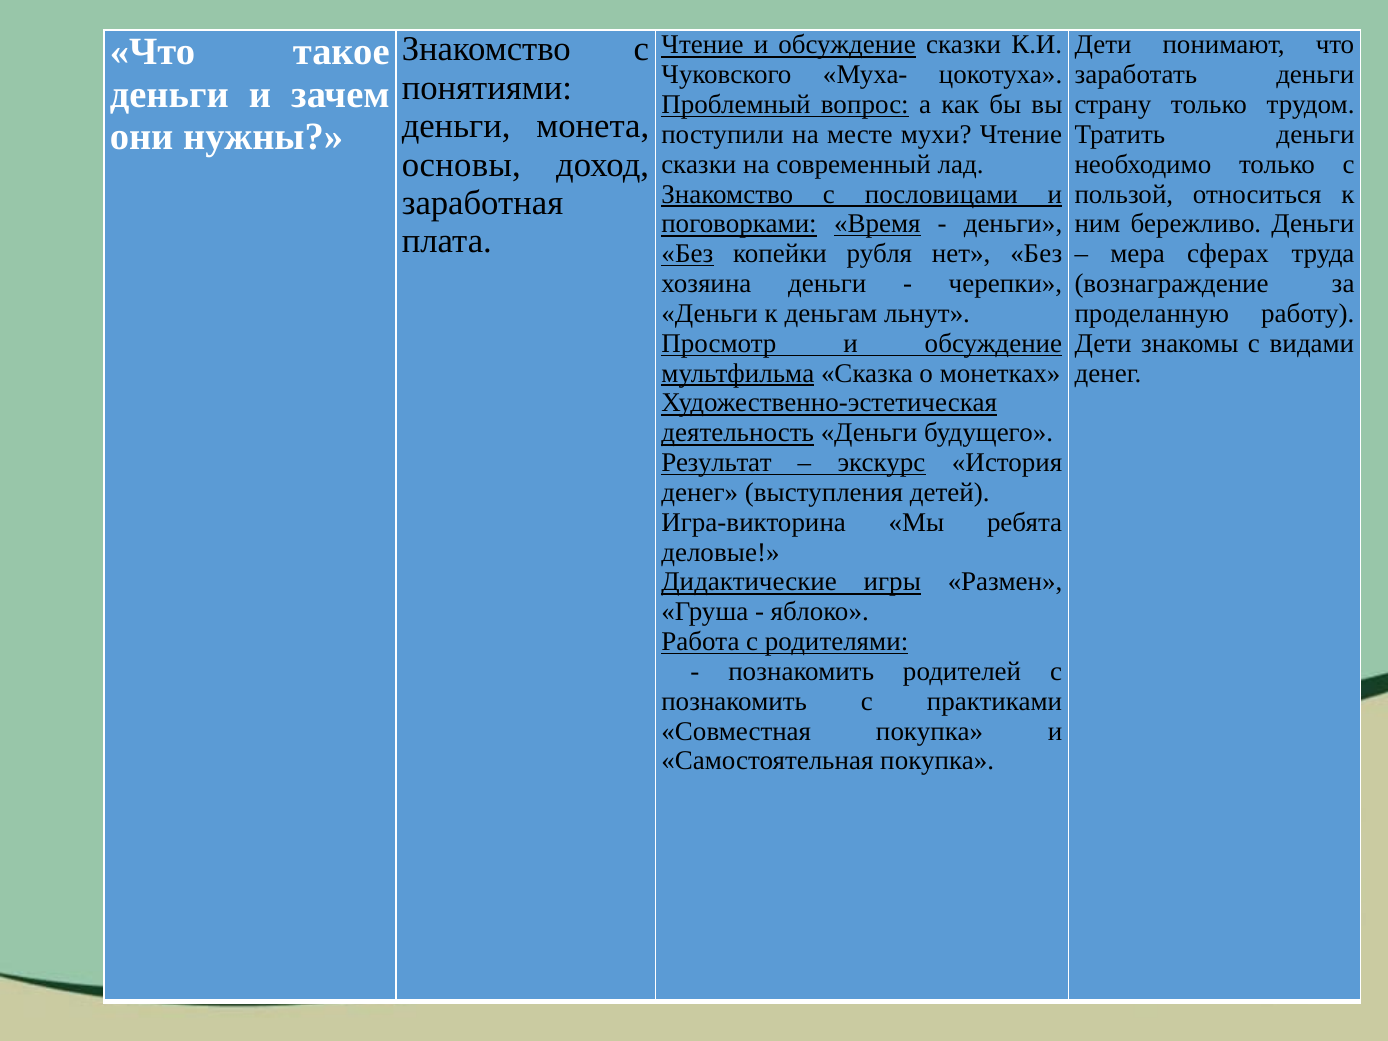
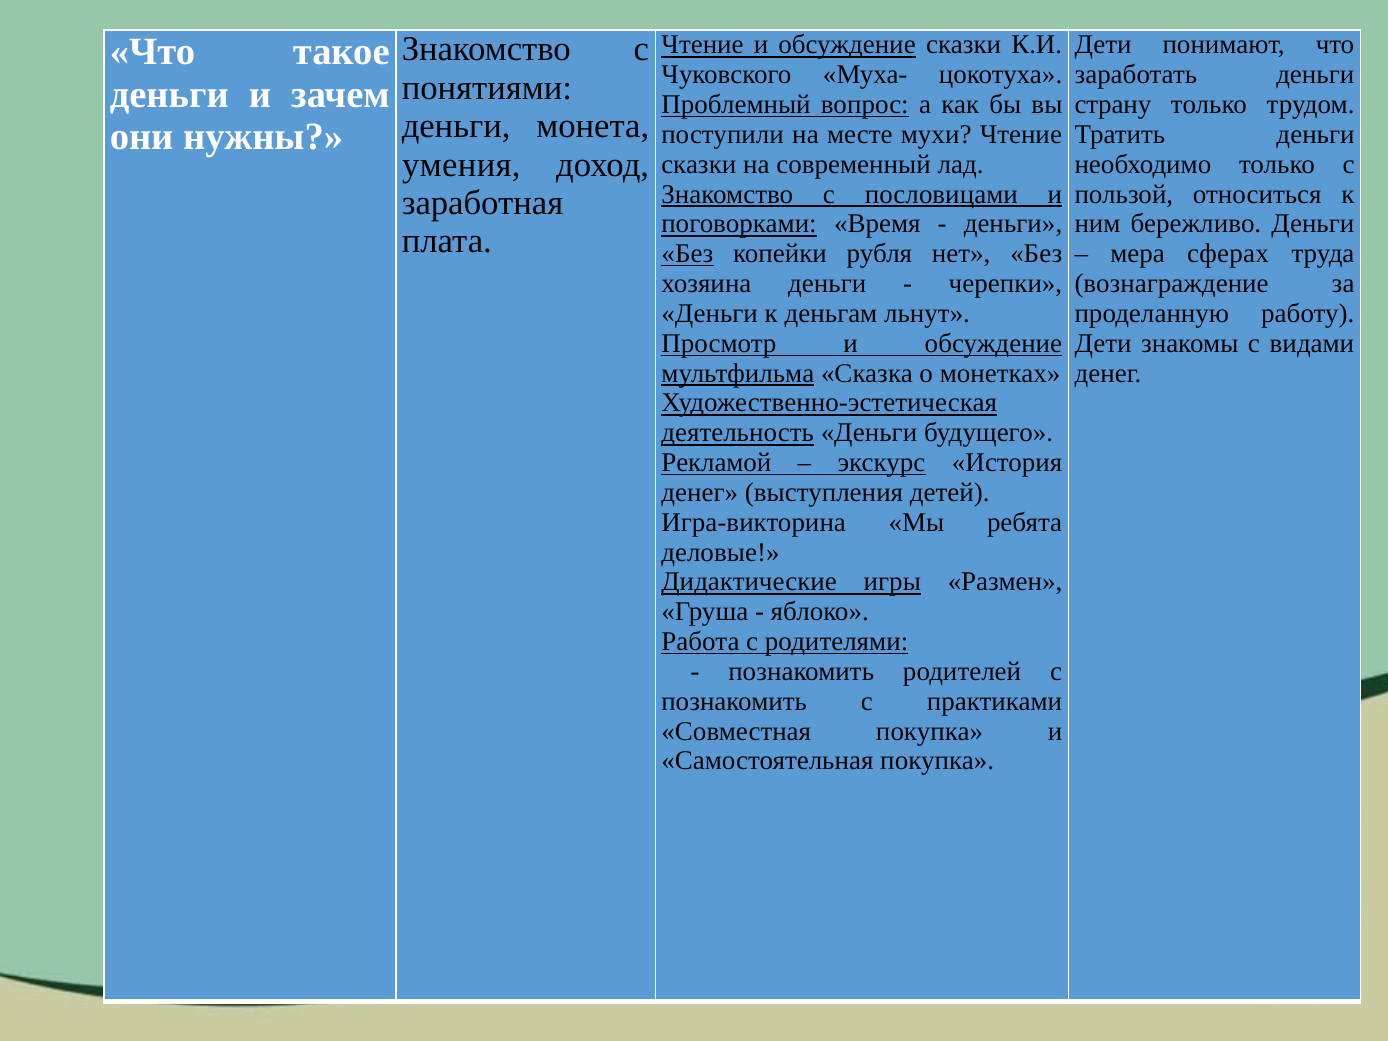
основы: основы -> умения (461, 165)
Время underline: present -> none (877, 224)
Результат: Результат -> Рекламой (716, 463)
